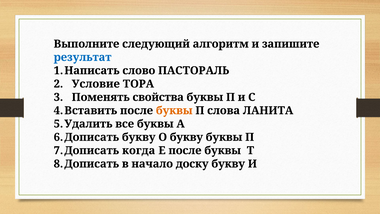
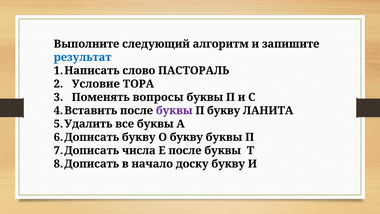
свойства: свойства -> вопросы (158, 97)
буквы colour: orange -> purple (174, 110)
П слова: слова -> букву (224, 110)
когда: когда -> числа (139, 150)
